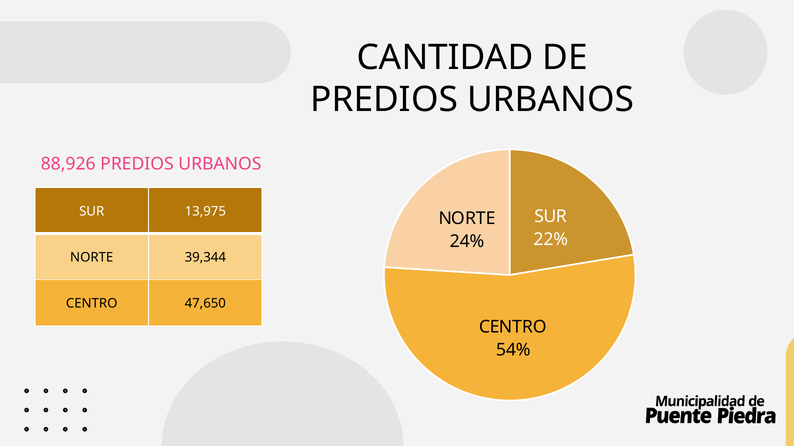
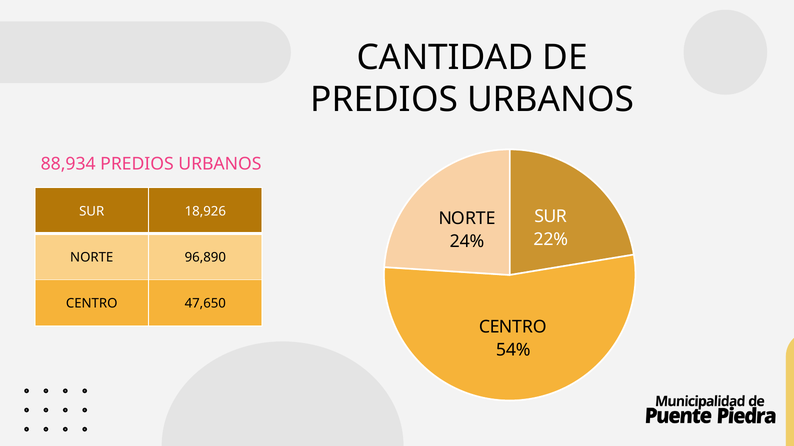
88,926: 88,926 -> 88,934 (68, 164)
13,975: 13,975 -> 18,926 (205, 212)
39,344: 39,344 -> 96,890 (205, 258)
